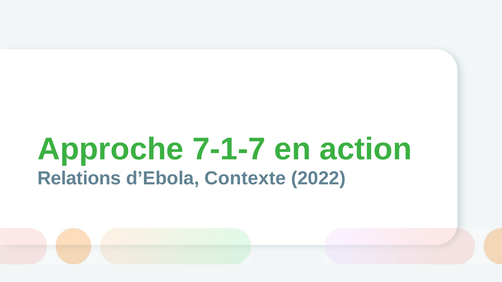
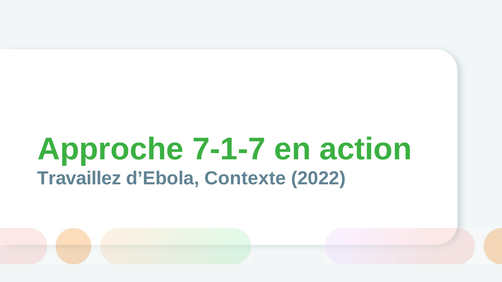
Relations: Relations -> Travaillez (79, 179)
